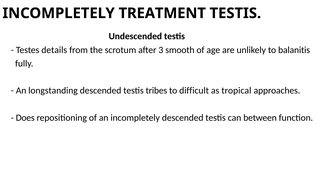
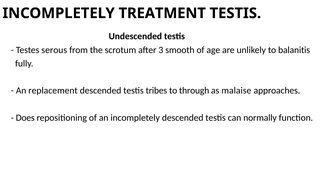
details: details -> serous (54, 50)
longstanding: longstanding -> replacement (53, 90)
difficult: difficult -> through (194, 90)
tropical: tropical -> malaise (236, 90)
between: between -> normally (260, 118)
